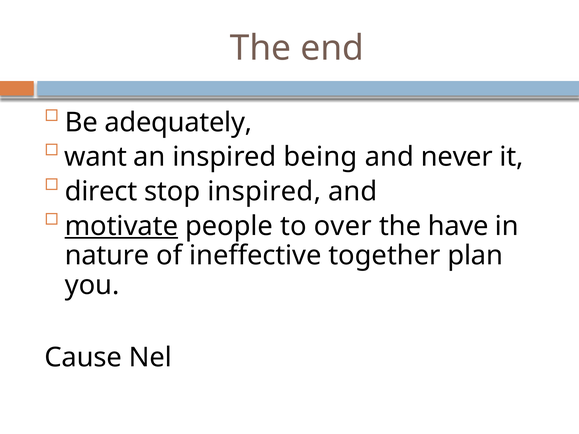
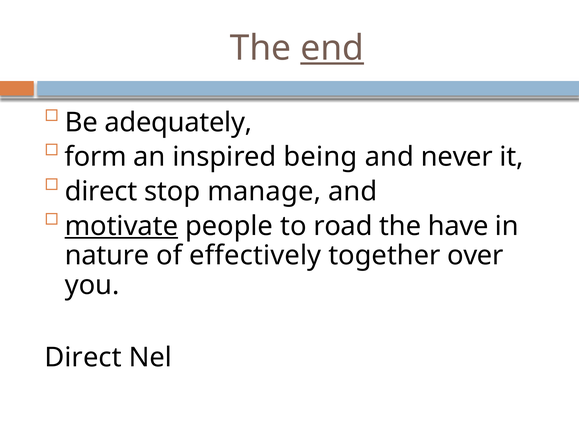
end underline: none -> present (332, 48)
want: want -> form (96, 157)
stop inspired: inspired -> manage (264, 192)
over: over -> road (343, 226)
ineffective: ineffective -> effectively (255, 256)
plan: plan -> over (475, 256)
Cause: Cause -> Direct (83, 358)
